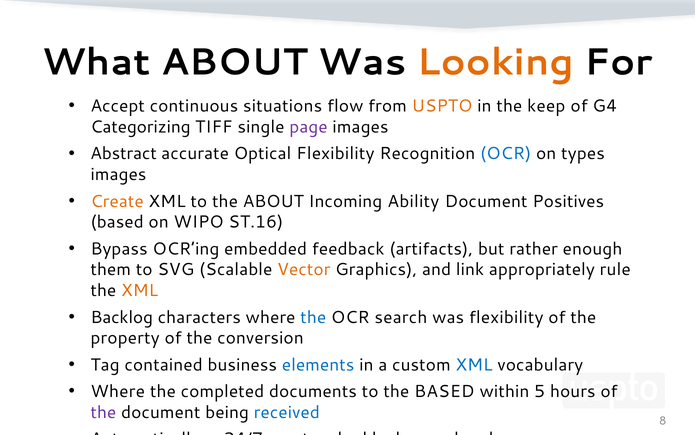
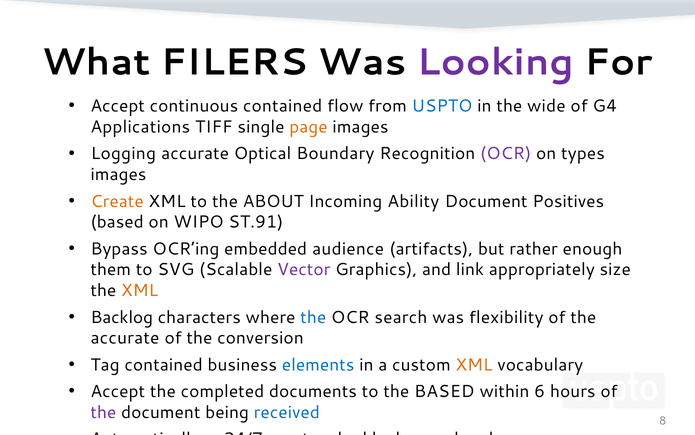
What ABOUT: ABOUT -> FILERS (234, 62)
Looking colour: orange -> purple (495, 62)
continuous situations: situations -> contained (283, 106)
USPTO colour: orange -> blue (442, 106)
keep: keep -> wide (546, 106)
Categorizing: Categorizing -> Applications (140, 127)
page colour: purple -> orange (308, 127)
Abstract: Abstract -> Logging (123, 153)
Optical Flexibility: Flexibility -> Boundary (335, 153)
OCR colour: blue -> purple (506, 153)
ST.16: ST.16 -> ST.91 (256, 222)
feedback: feedback -> audience (348, 248)
Vector colour: orange -> purple (304, 269)
rule: rule -> size (615, 269)
property: property -> accurate (125, 338)
XML colour: blue -> orange (474, 364)
Where: Where -> Accept (118, 391)
5: 5 -> 6 (540, 391)
